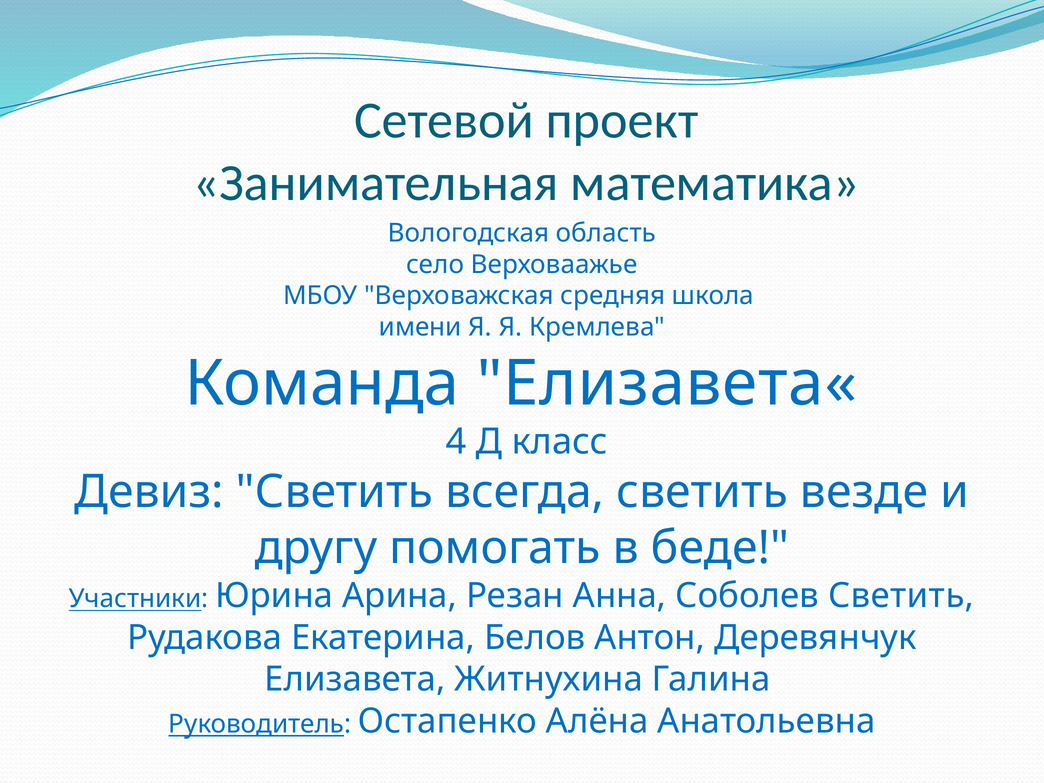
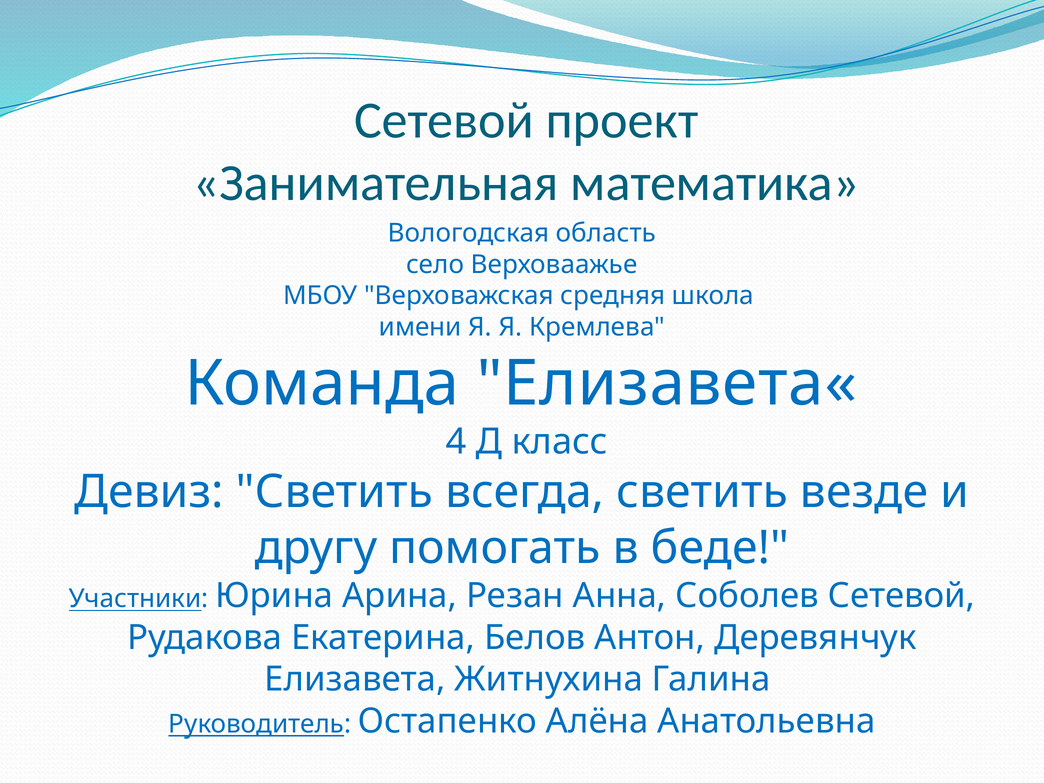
Соболев Светить: Светить -> Сетевой (901, 596)
